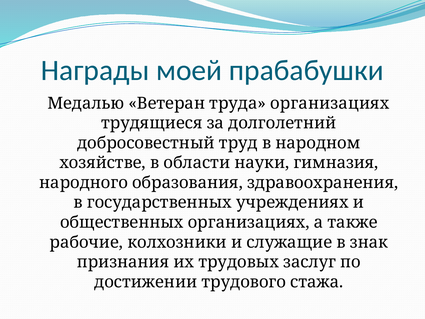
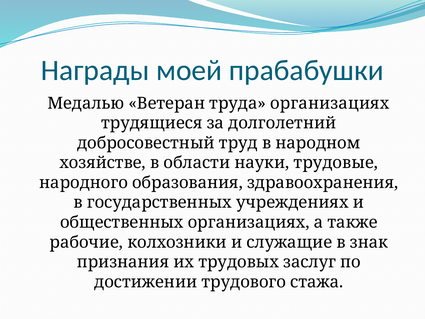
гимназия: гимназия -> трудовые (336, 163)
